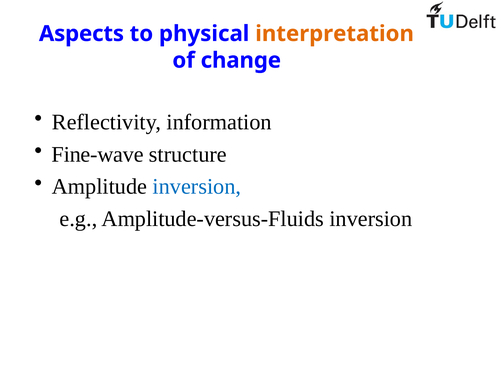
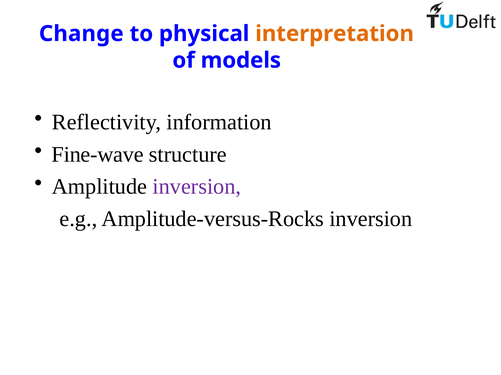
Aspects: Aspects -> Change (81, 34)
change: change -> models (241, 60)
inversion colour: blue -> purple (197, 187)
Amplitude-versus-Fluids: Amplitude-versus-Fluids -> Amplitude-versus-Rocks (213, 219)
